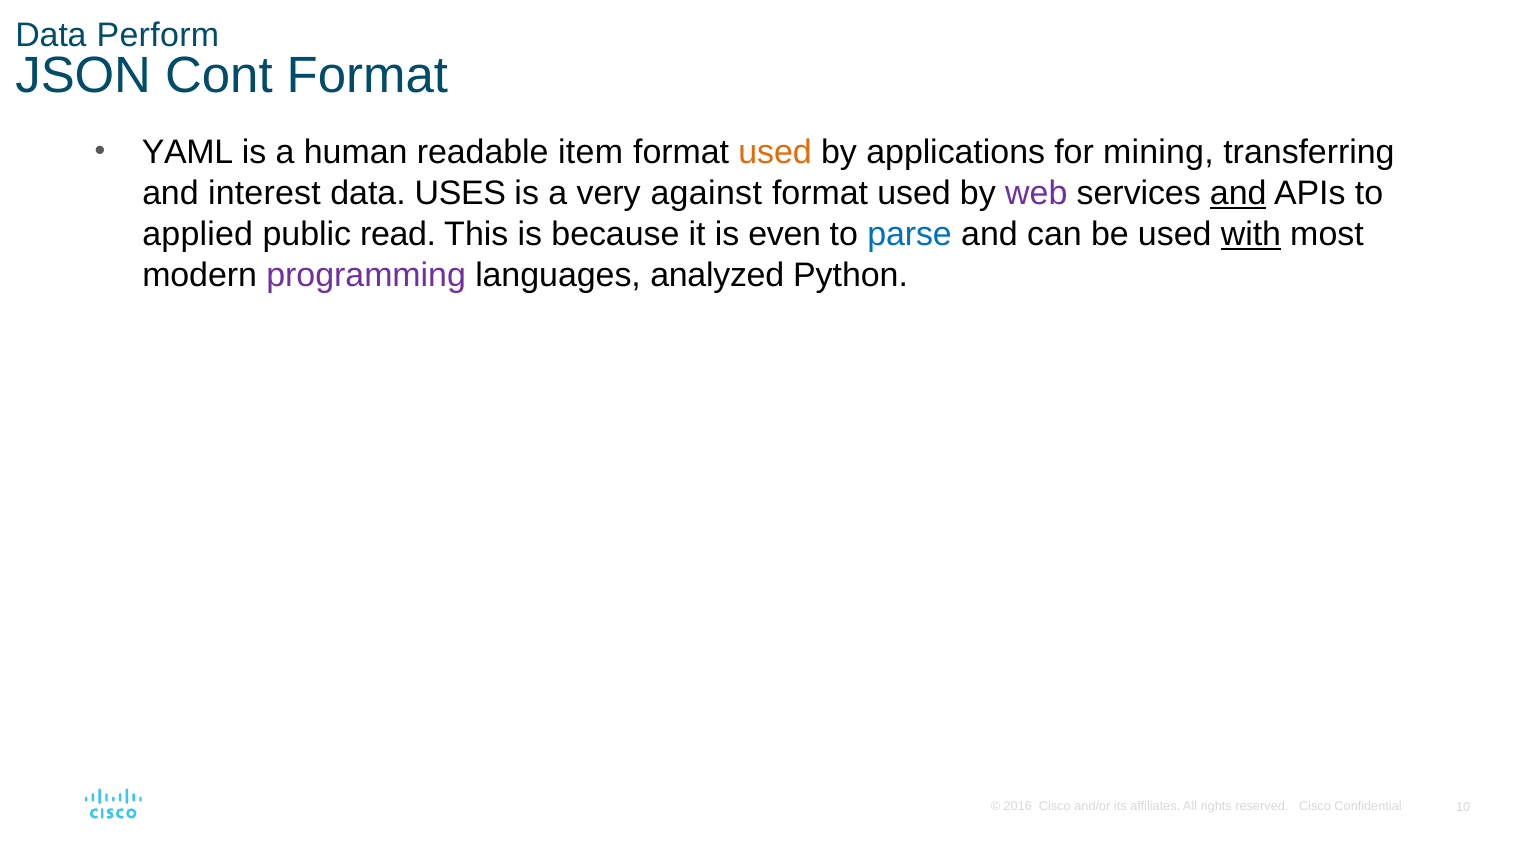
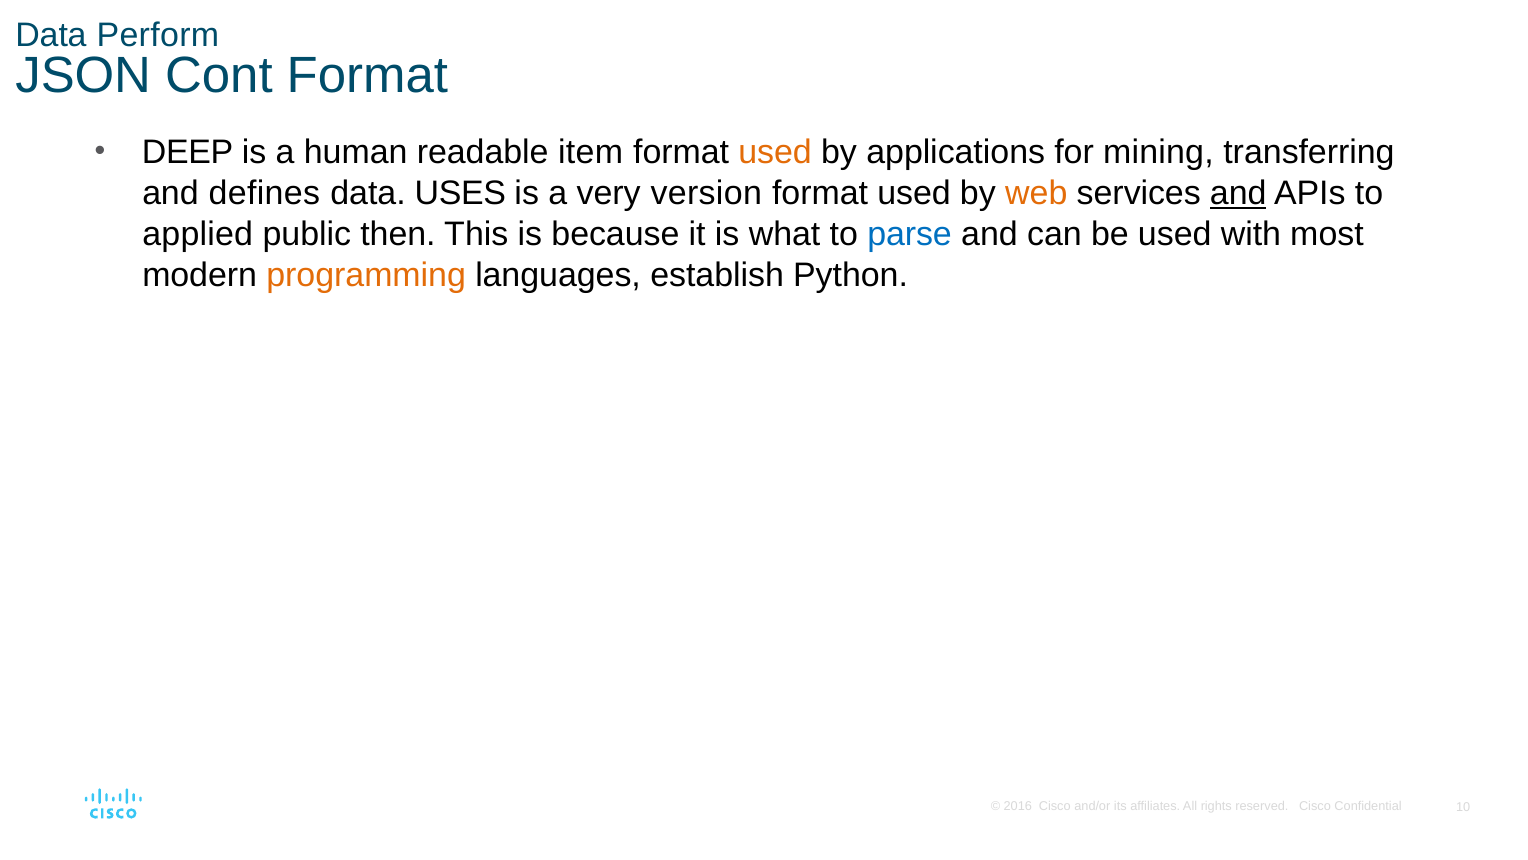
YAML: YAML -> DEEP (188, 153)
interest: interest -> defines (264, 193)
against: against -> version (706, 193)
web colour: purple -> orange (1036, 193)
read: read -> then (398, 234)
even: even -> what (785, 234)
with underline: present -> none (1251, 234)
programming colour: purple -> orange (366, 275)
analyzed: analyzed -> establish (717, 275)
